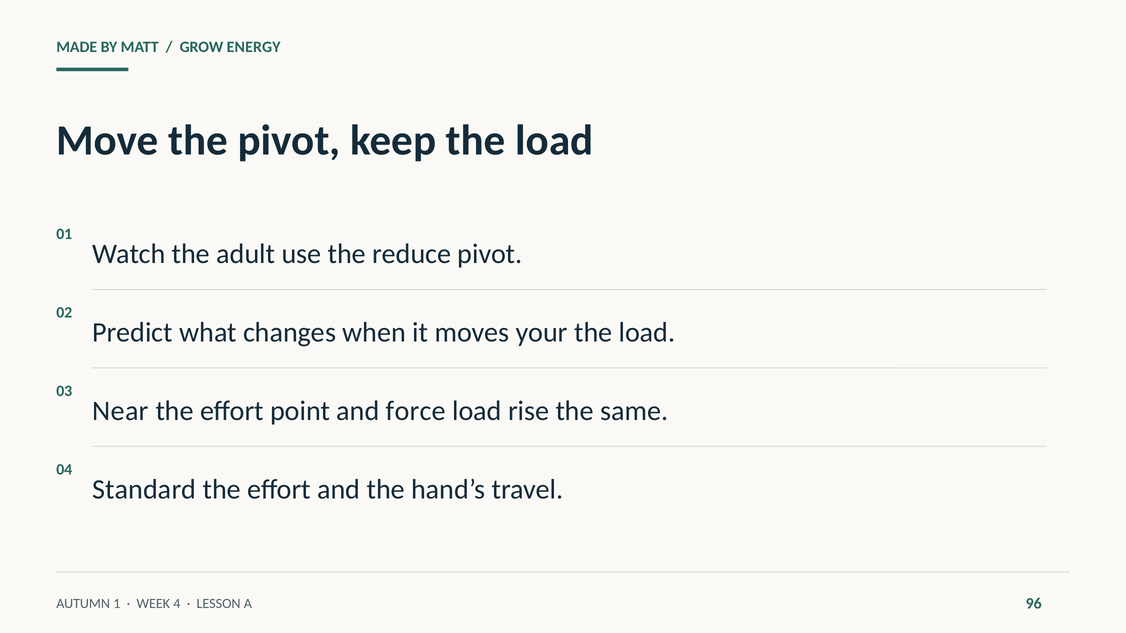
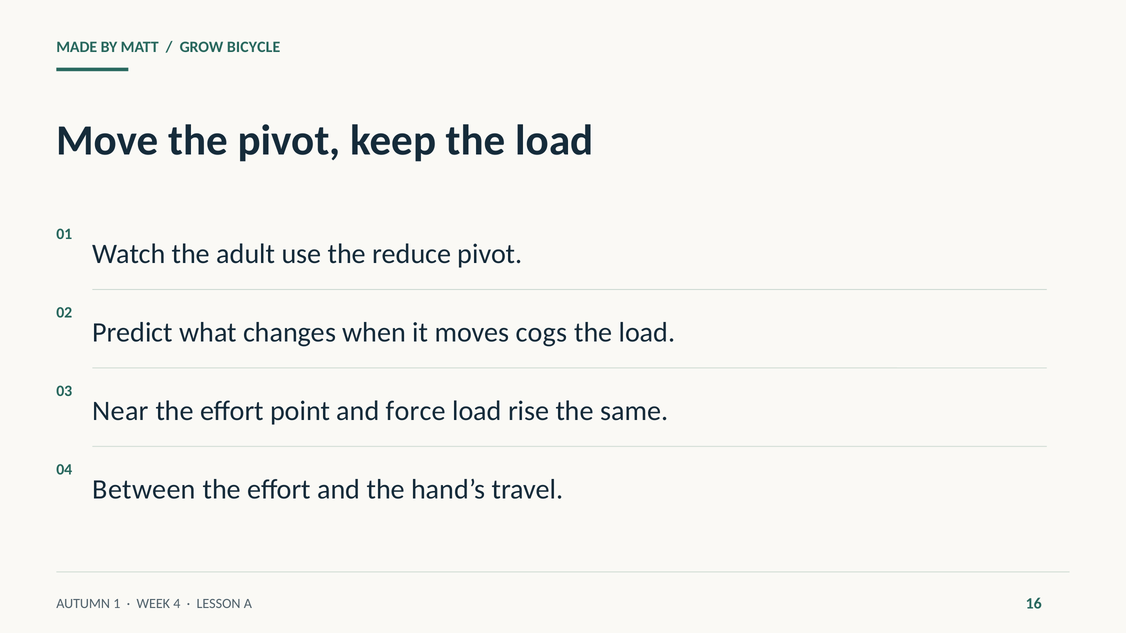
ENERGY: ENERGY -> BICYCLE (254, 47)
your: your -> cogs (542, 333)
Standard: Standard -> Between (144, 490)
96: 96 -> 16 (1034, 604)
